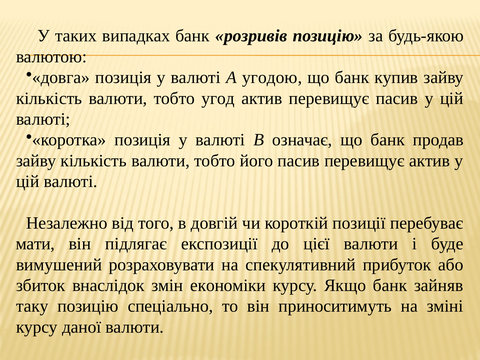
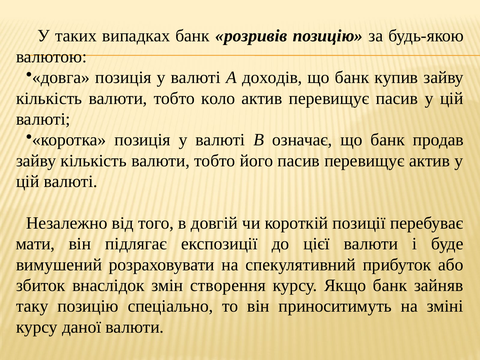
угодою: угодою -> доходів (272, 78)
угод: угод -> коло (218, 98)
економіки: економіки -> створення (228, 285)
